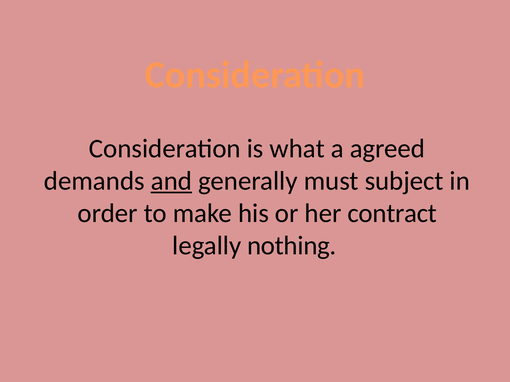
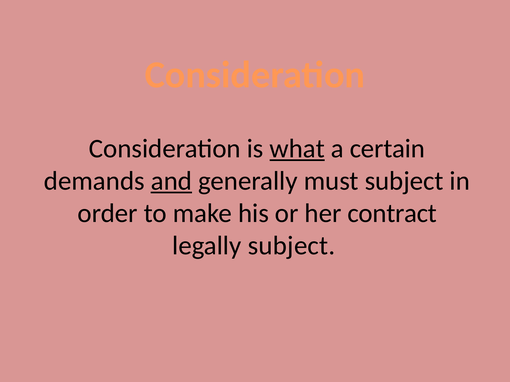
what underline: none -> present (297, 149)
agreed: agreed -> certain (387, 149)
legally nothing: nothing -> subject (292, 246)
